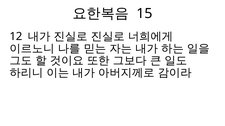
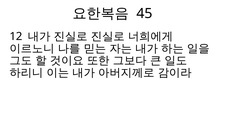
15: 15 -> 45 (144, 14)
